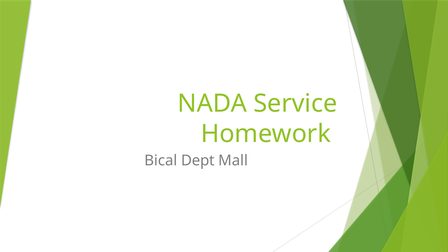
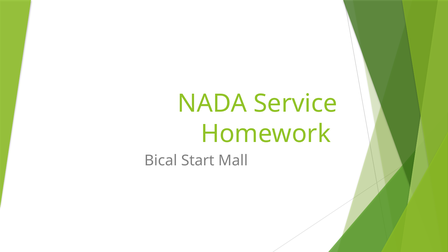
Dept: Dept -> Start (198, 161)
